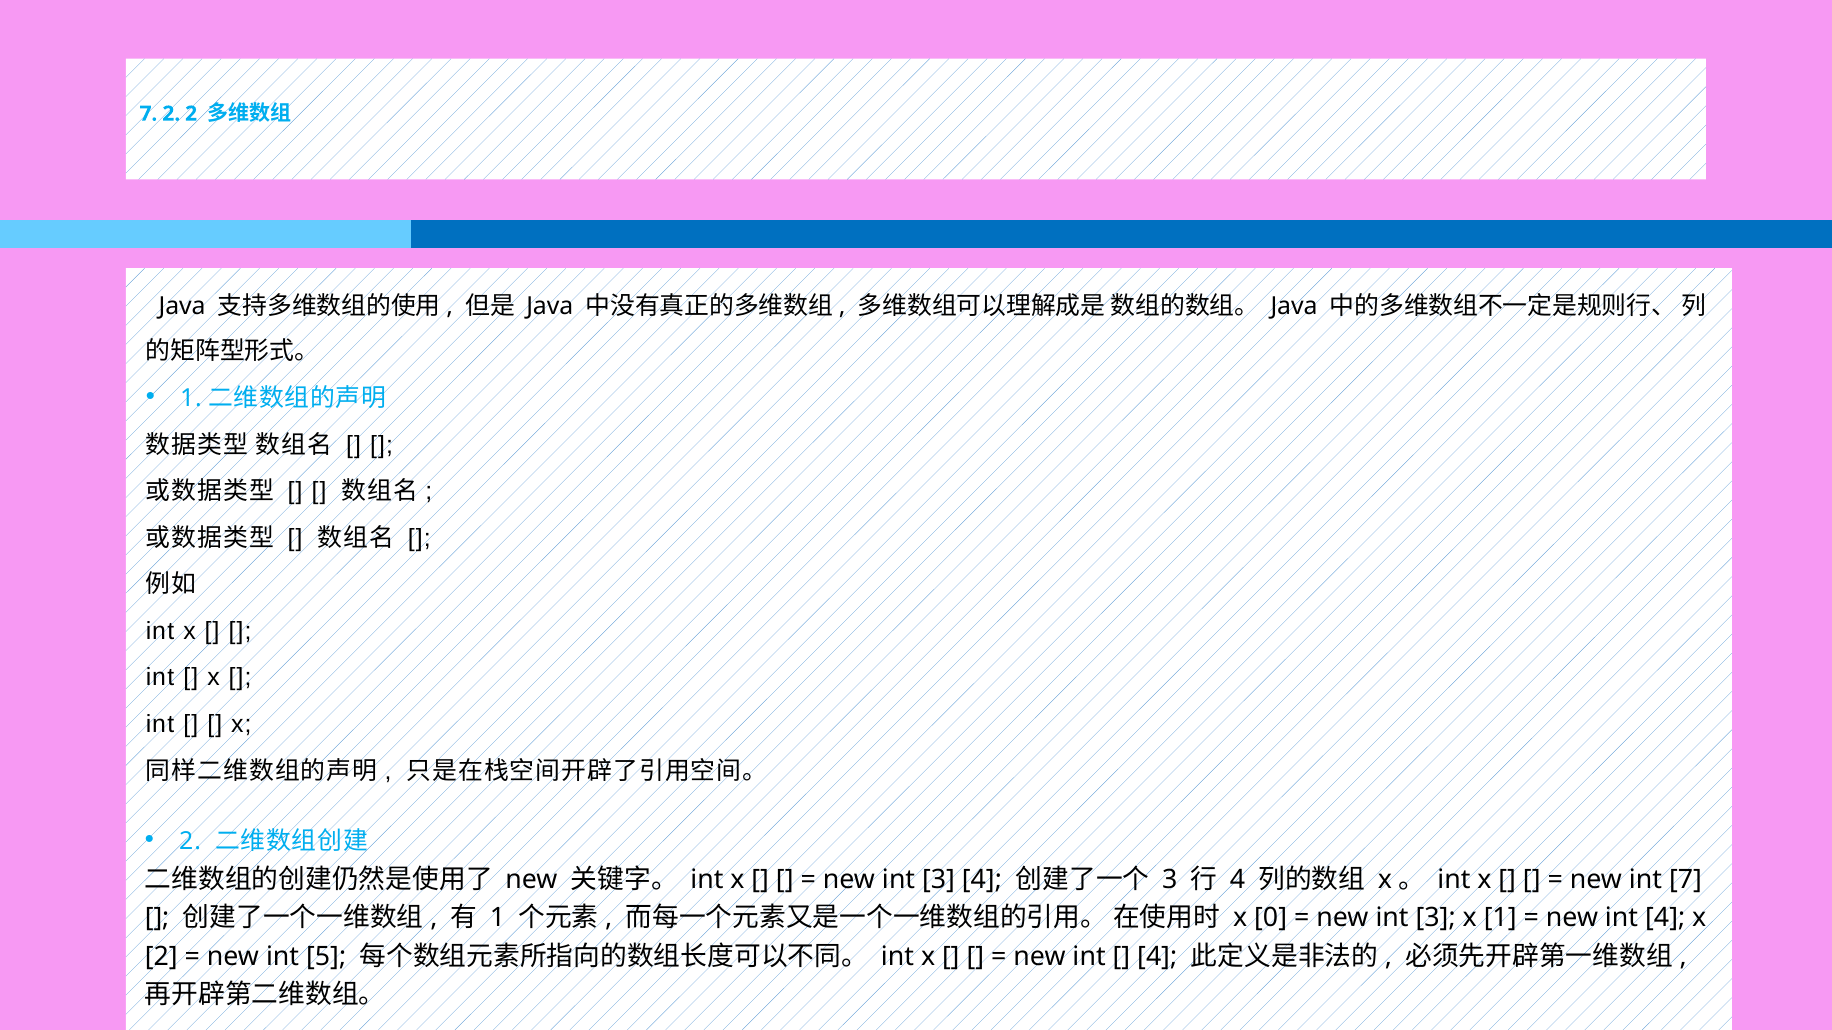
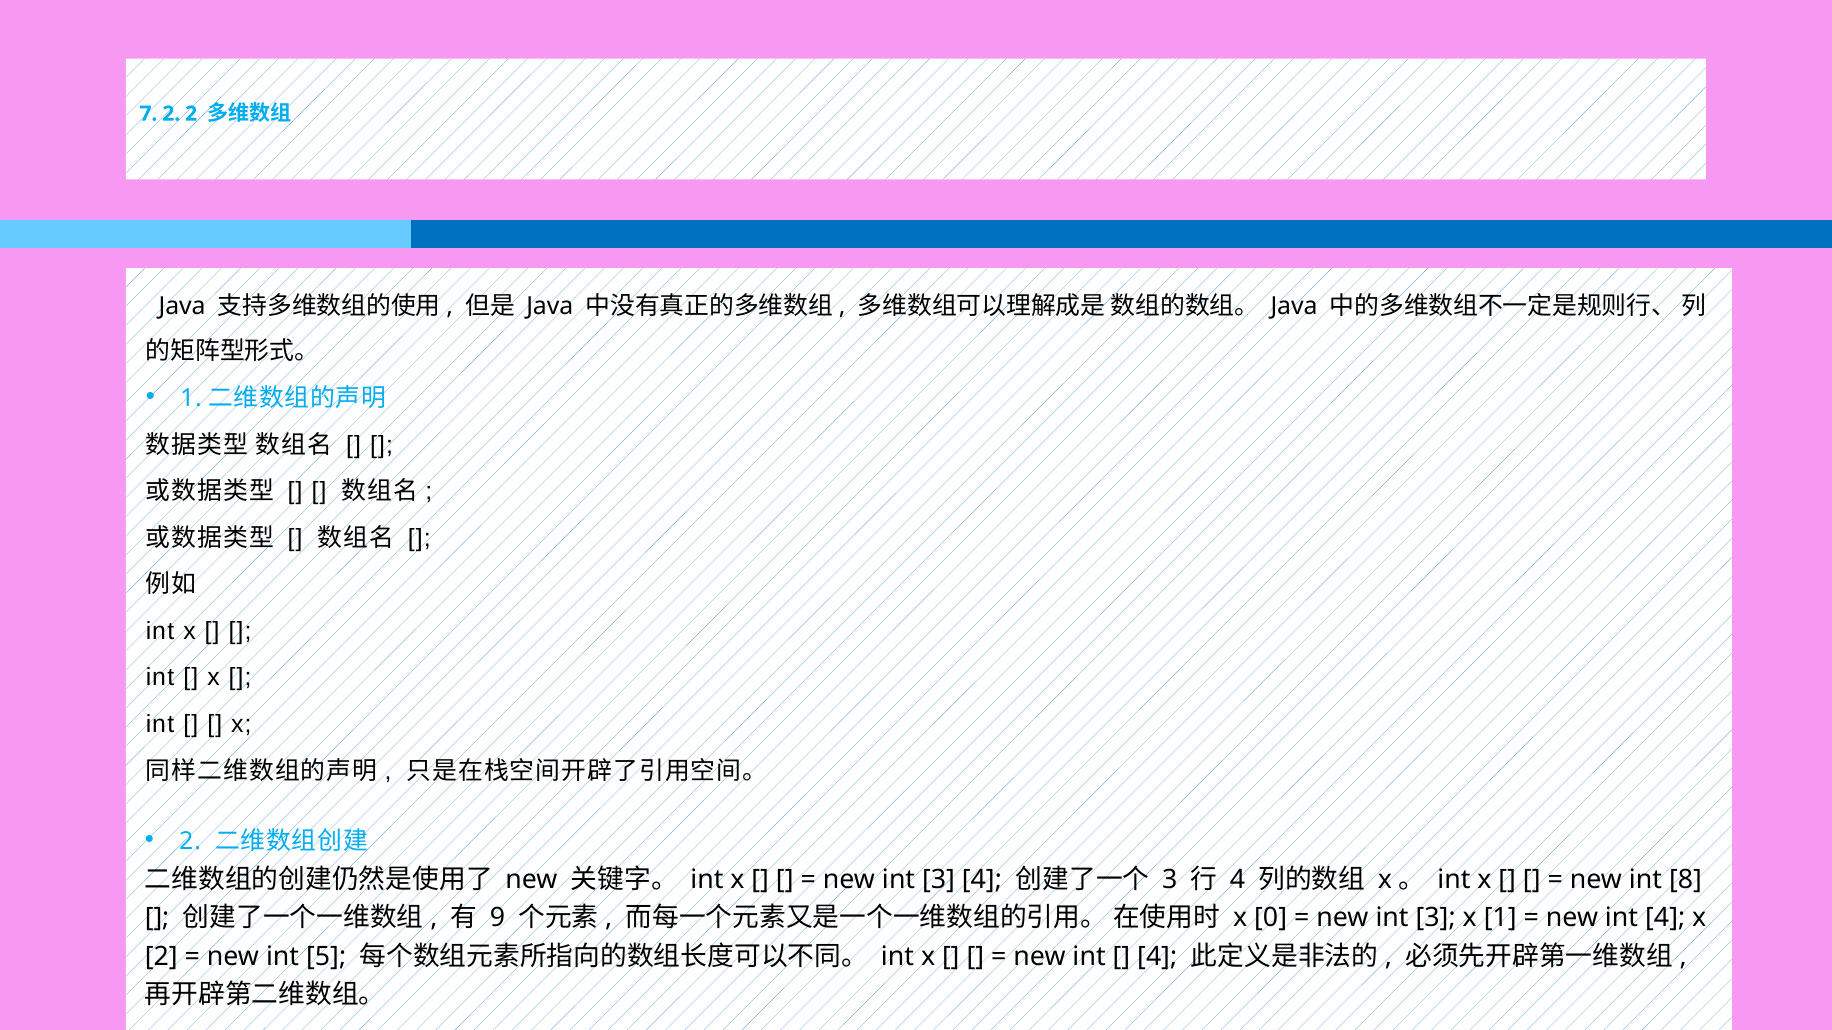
int 7: 7 -> 8 (1686, 880)
1: 1 -> 9 (497, 918)
